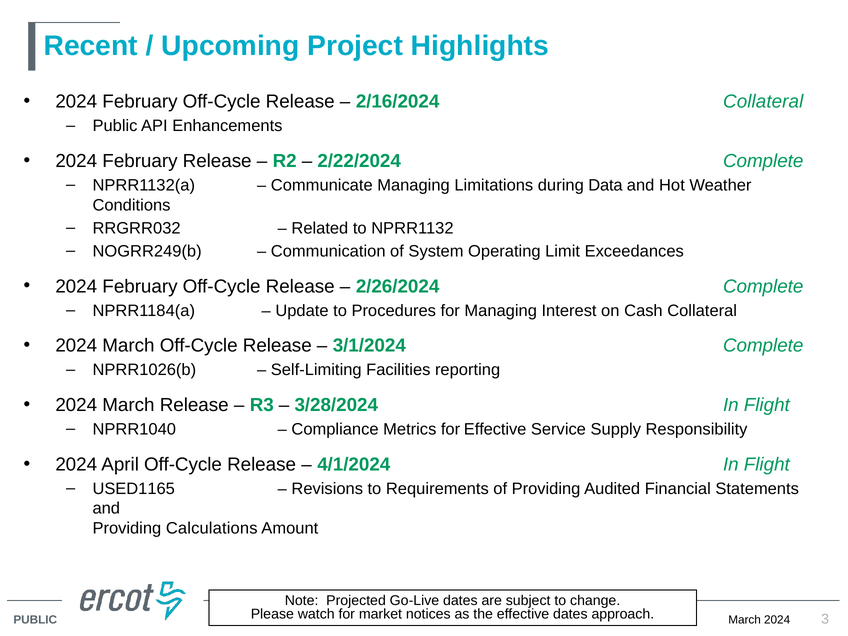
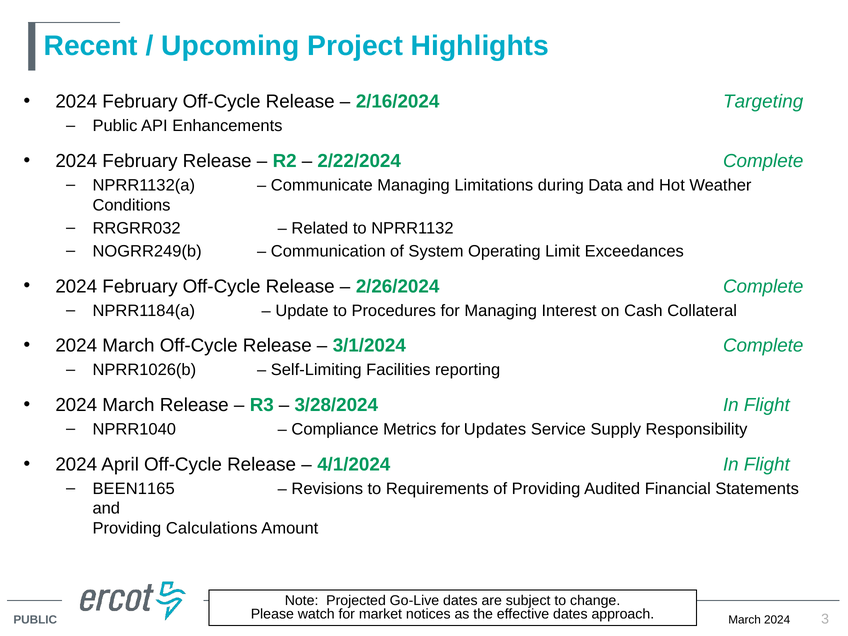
2/16/2024 Collateral: Collateral -> Targeting (763, 102)
for Effective: Effective -> Updates (495, 429)
USED1165: USED1165 -> BEEN1165 (134, 489)
